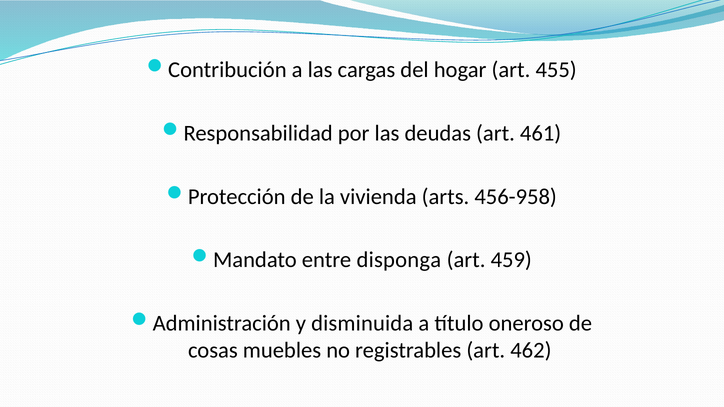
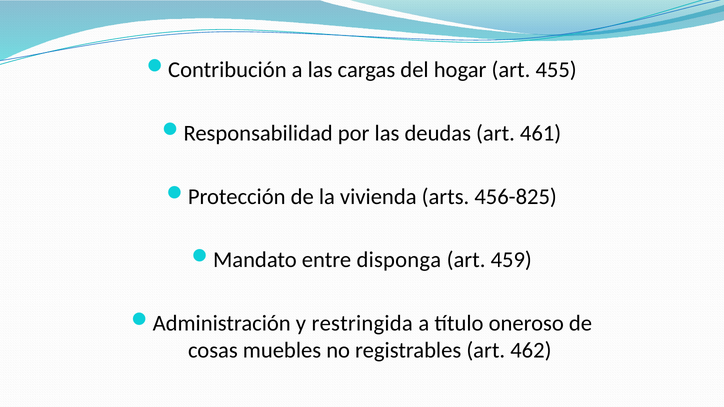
456-958: 456-958 -> 456-825 (516, 197)
disminuida: disminuida -> restringida (362, 323)
